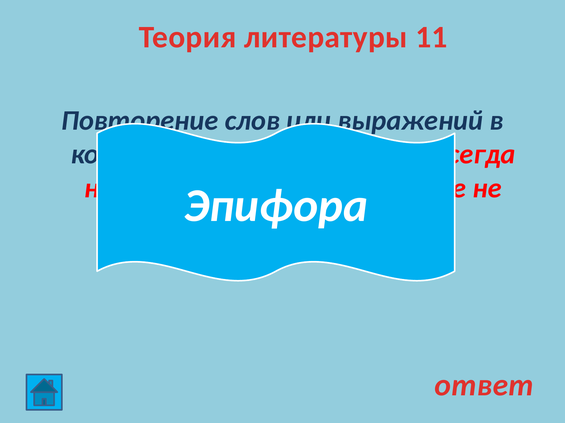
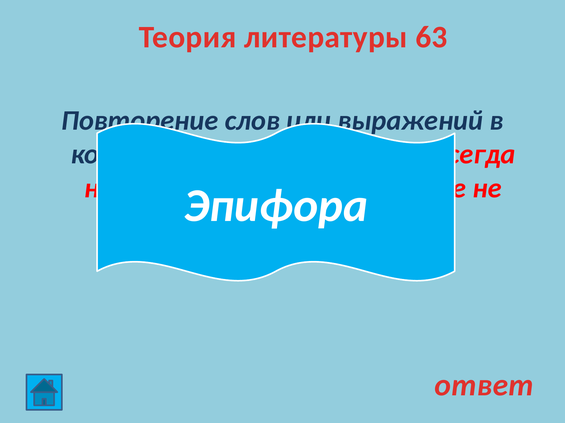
11: 11 -> 63 (431, 37)
